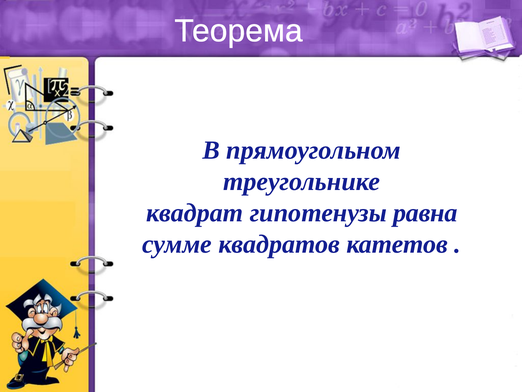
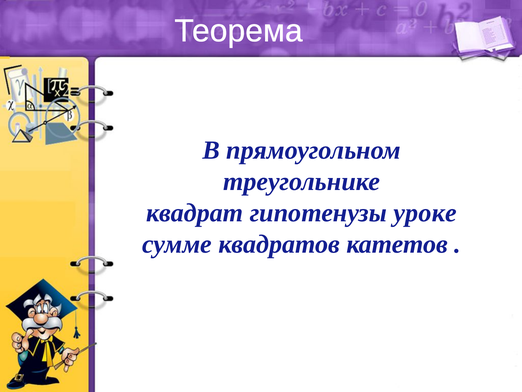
равна: равна -> уроке (425, 213)
